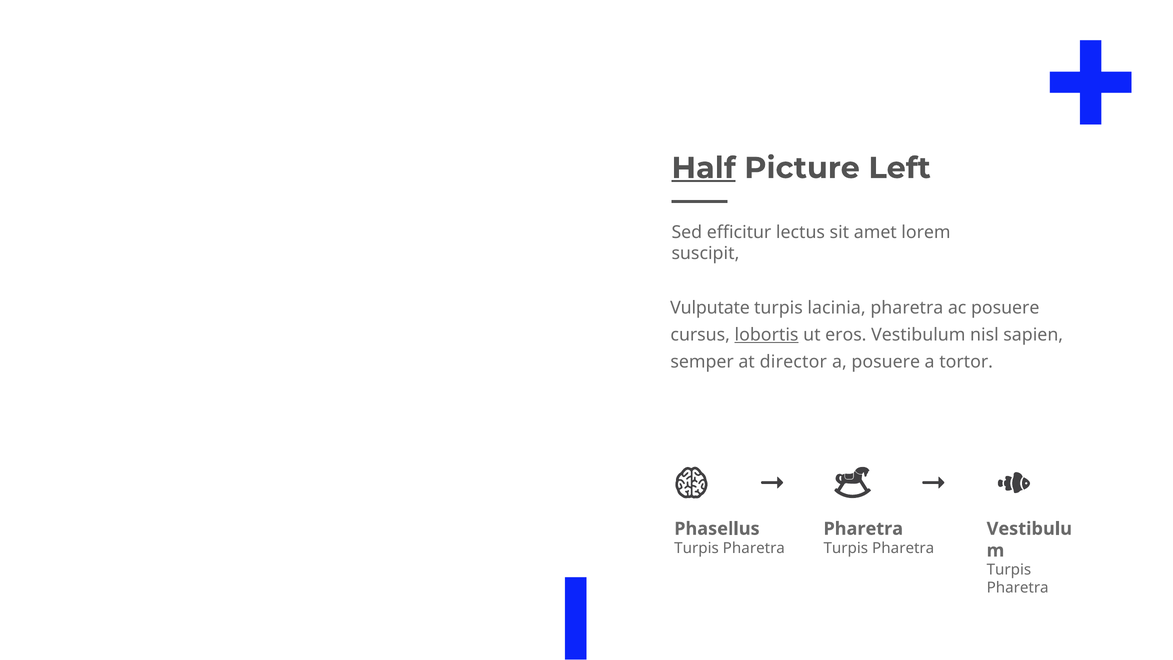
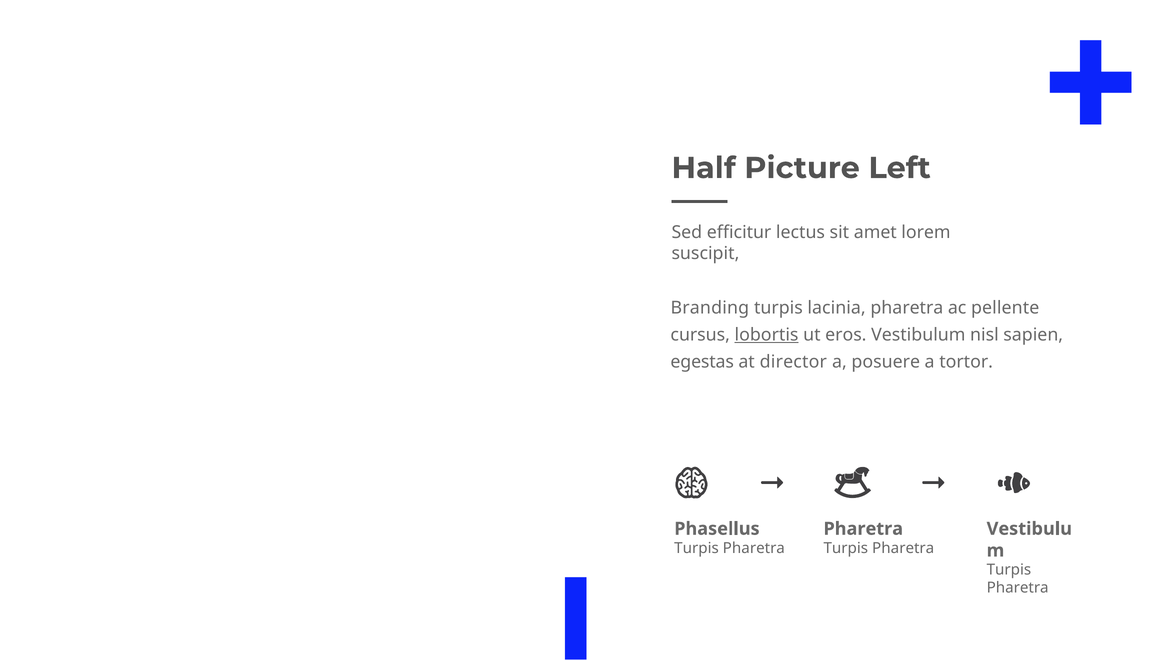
Half underline: present -> none (704, 168)
Vulputate: Vulputate -> Branding (710, 308)
ac posuere: posuere -> pellente (1005, 308)
semper: semper -> egestas (702, 362)
